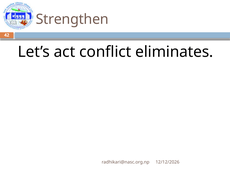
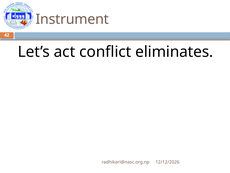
Strengthen: Strengthen -> Instrument (72, 19)
